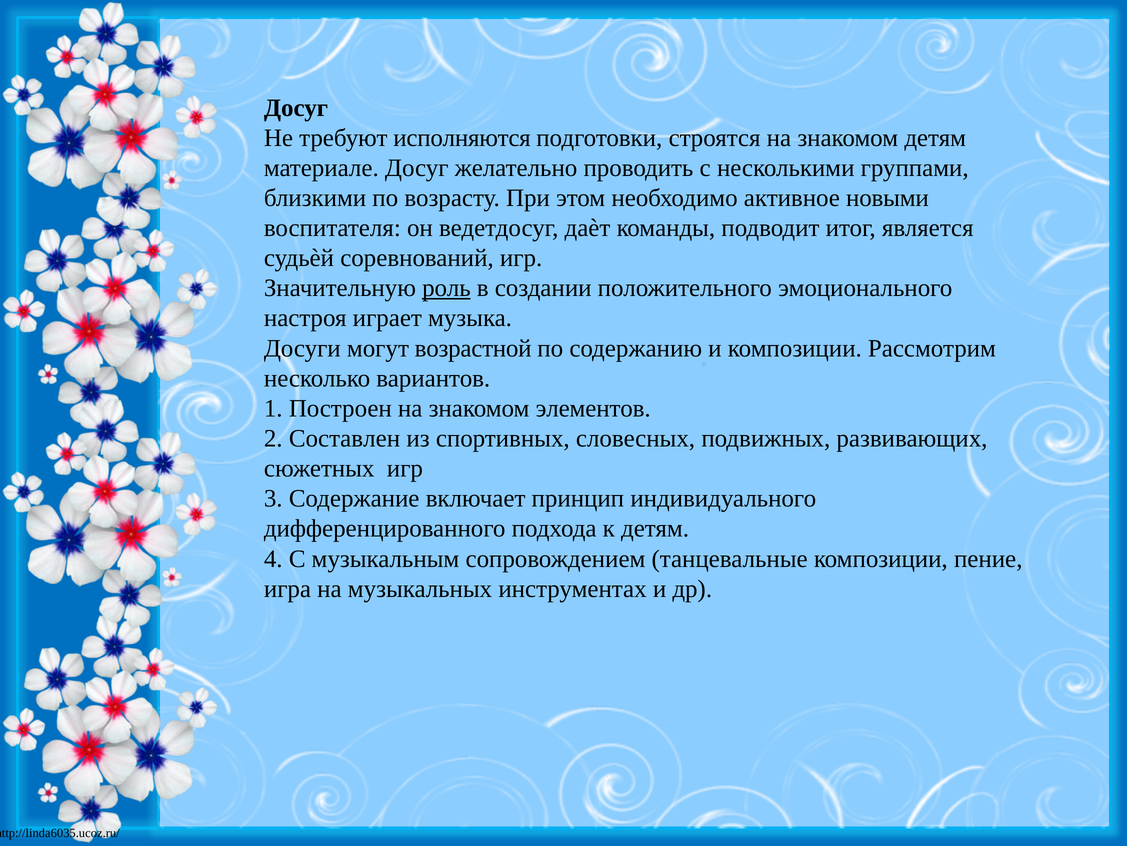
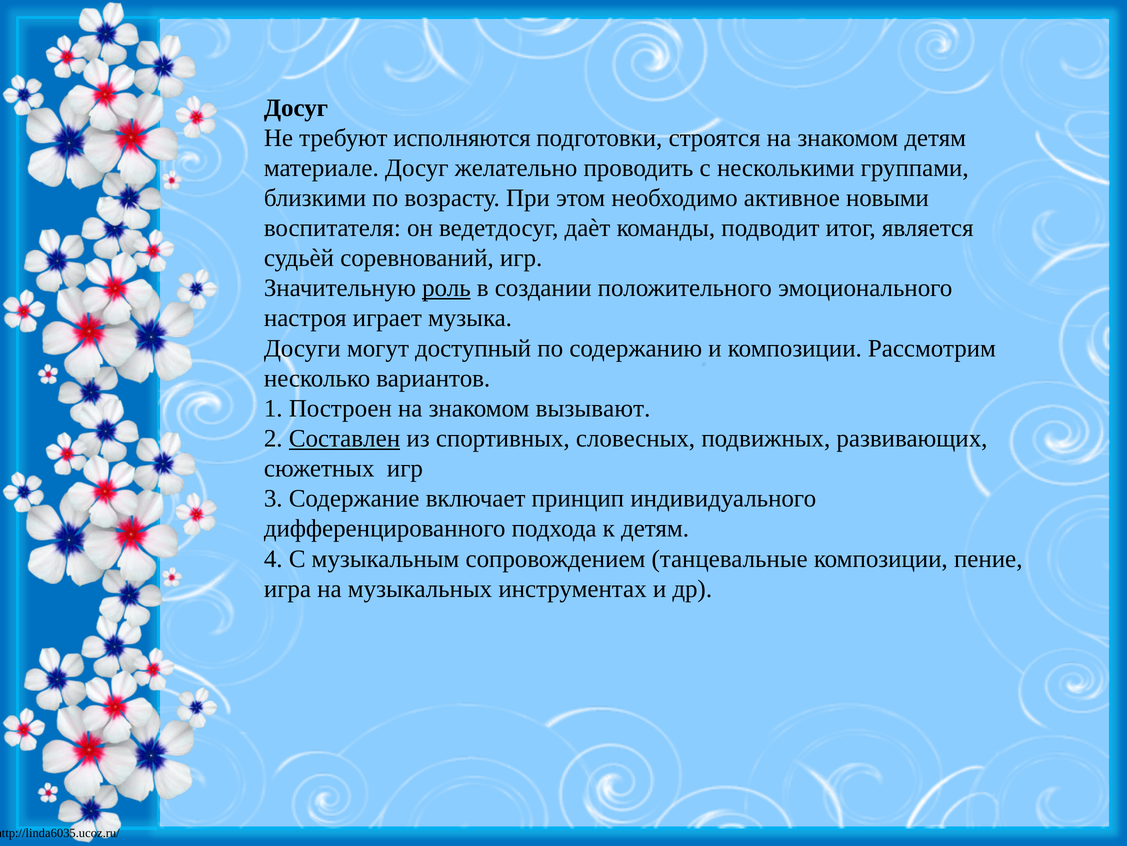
возрастной: возрастной -> доступный (473, 348)
элементов: элементов -> вызывают (593, 408)
Составлен underline: none -> present (345, 438)
